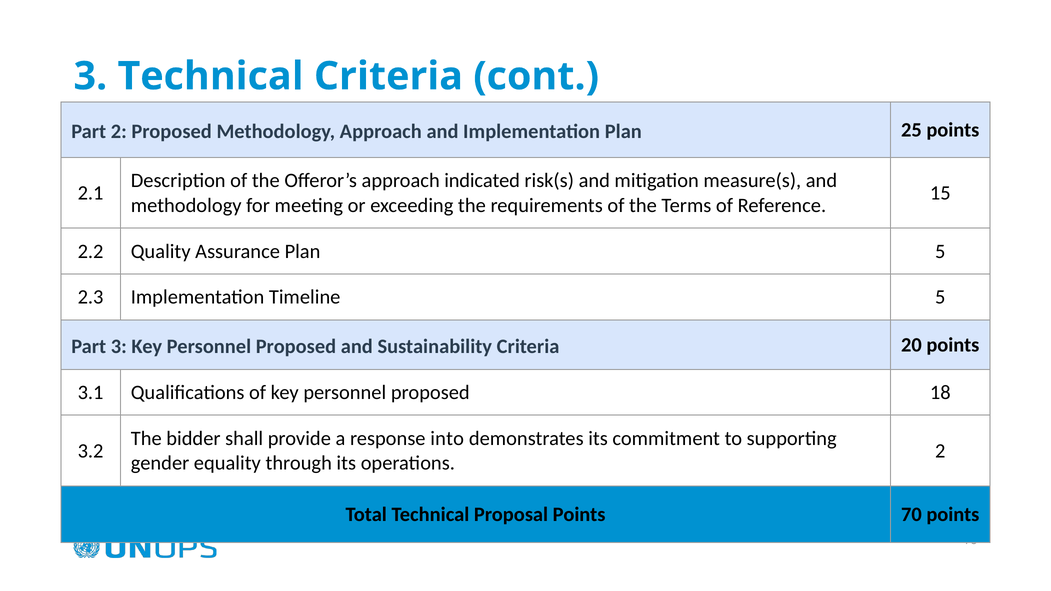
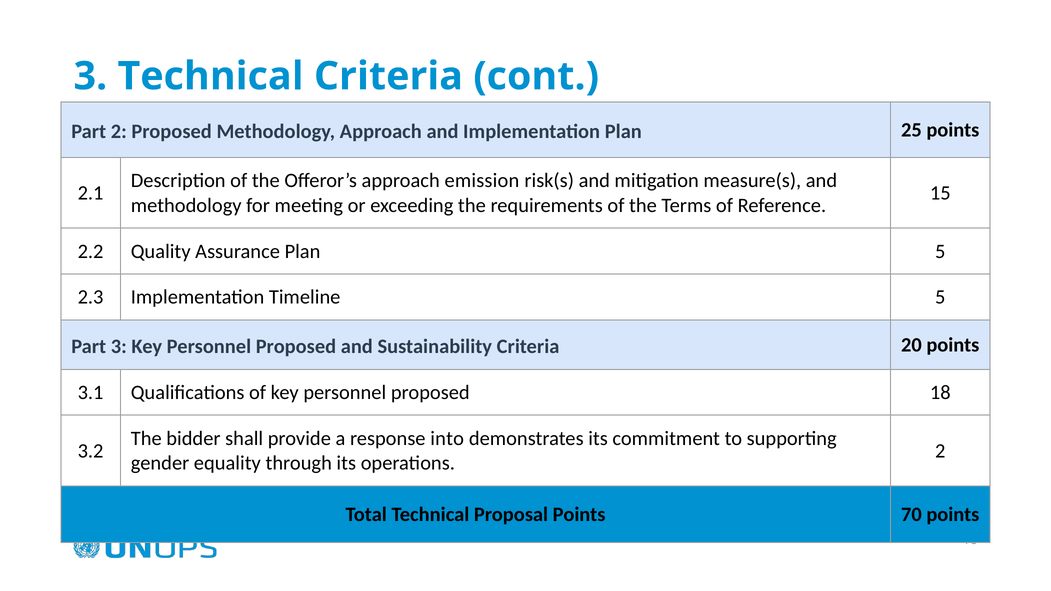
indicated: indicated -> emission (482, 181)
